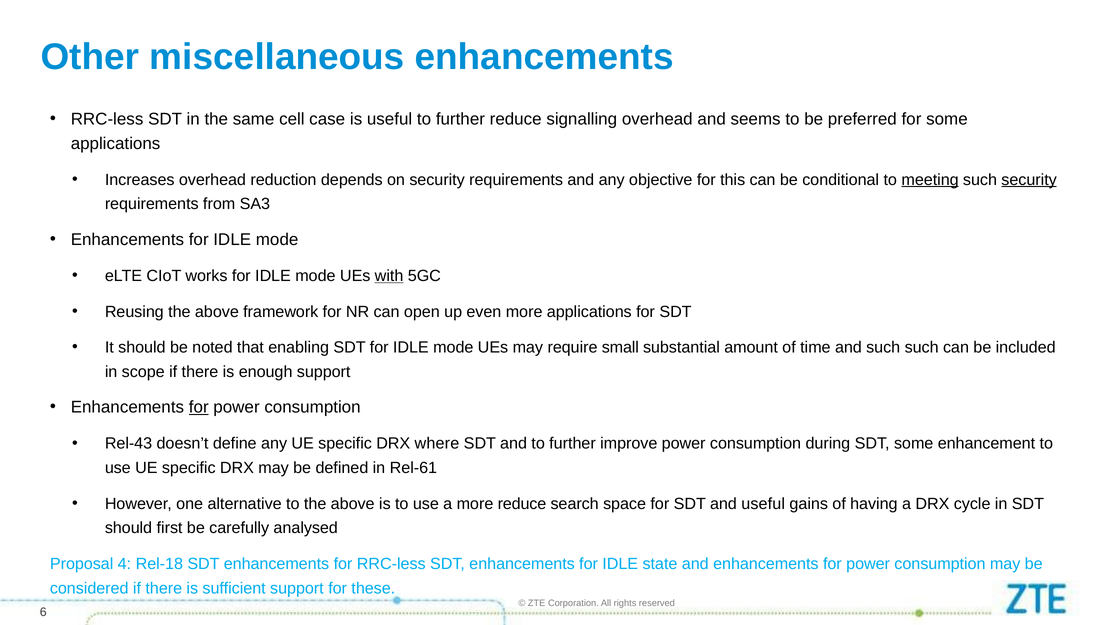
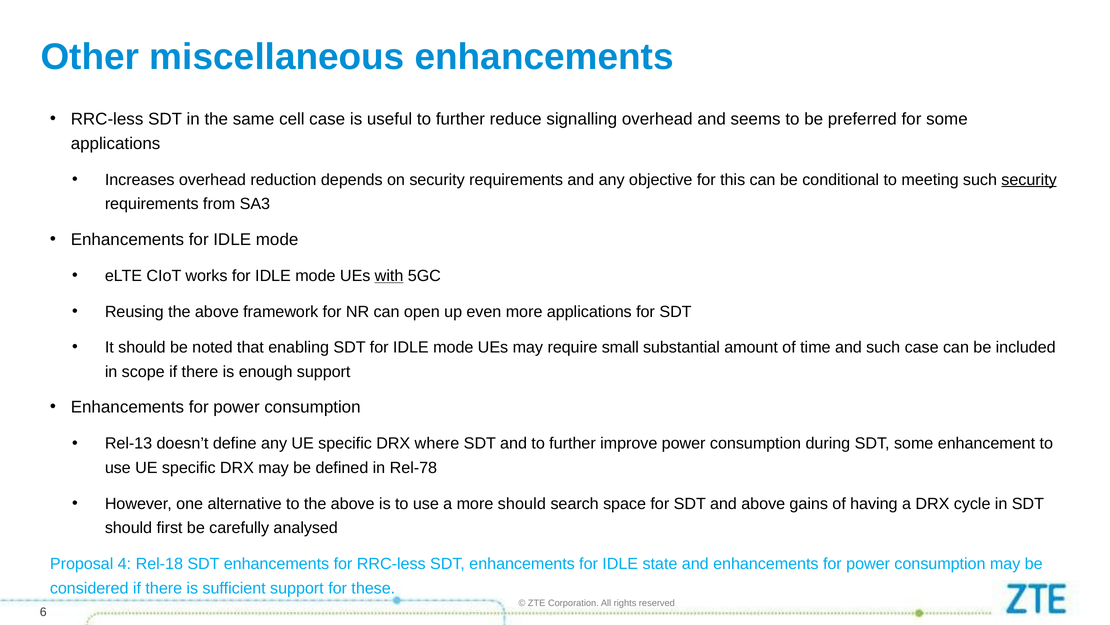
meeting underline: present -> none (930, 180)
such such: such -> case (922, 347)
for underline: present -> none (199, 407)
Rel-43: Rel-43 -> Rel-13 (129, 443)
Rel-61: Rel-61 -> Rel-78 (413, 467)
more reduce: reduce -> should (522, 503)
and useful: useful -> above (763, 503)
